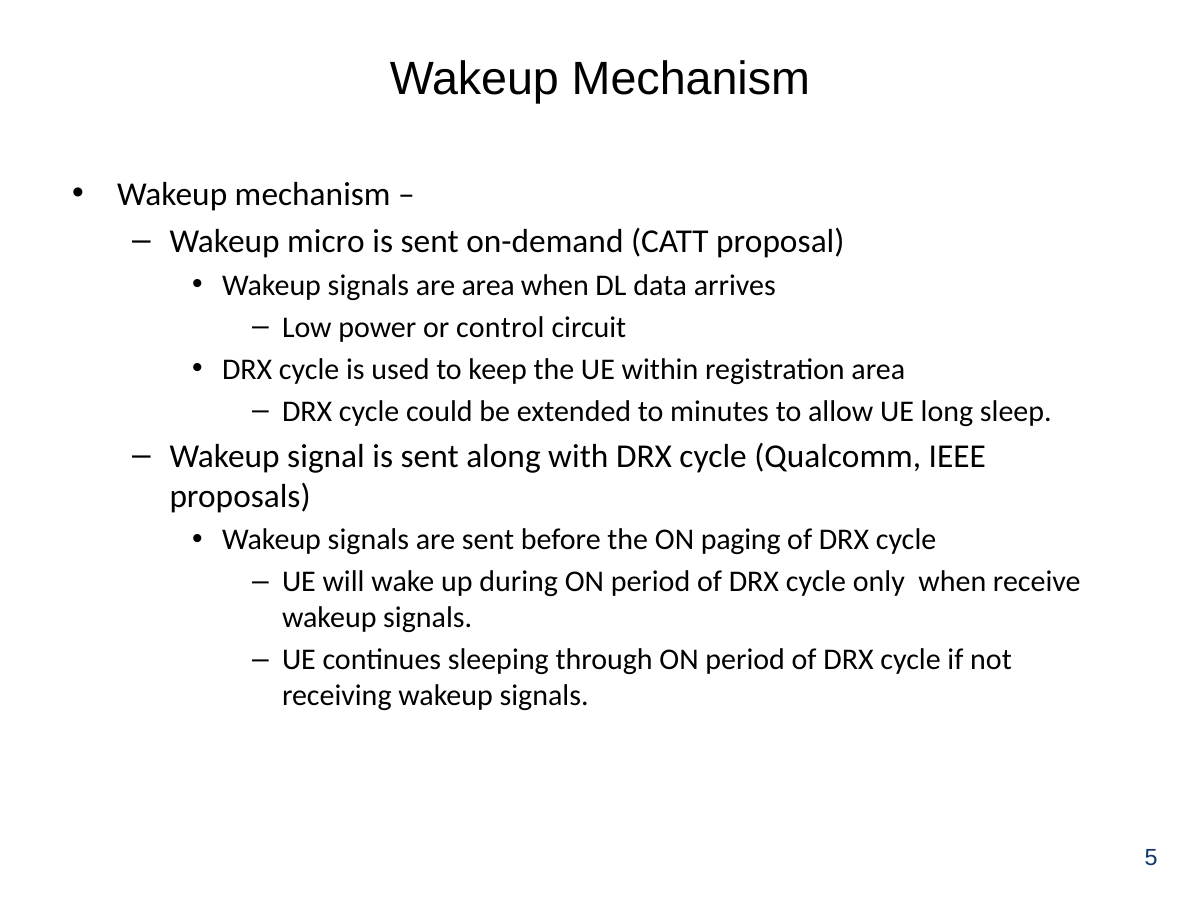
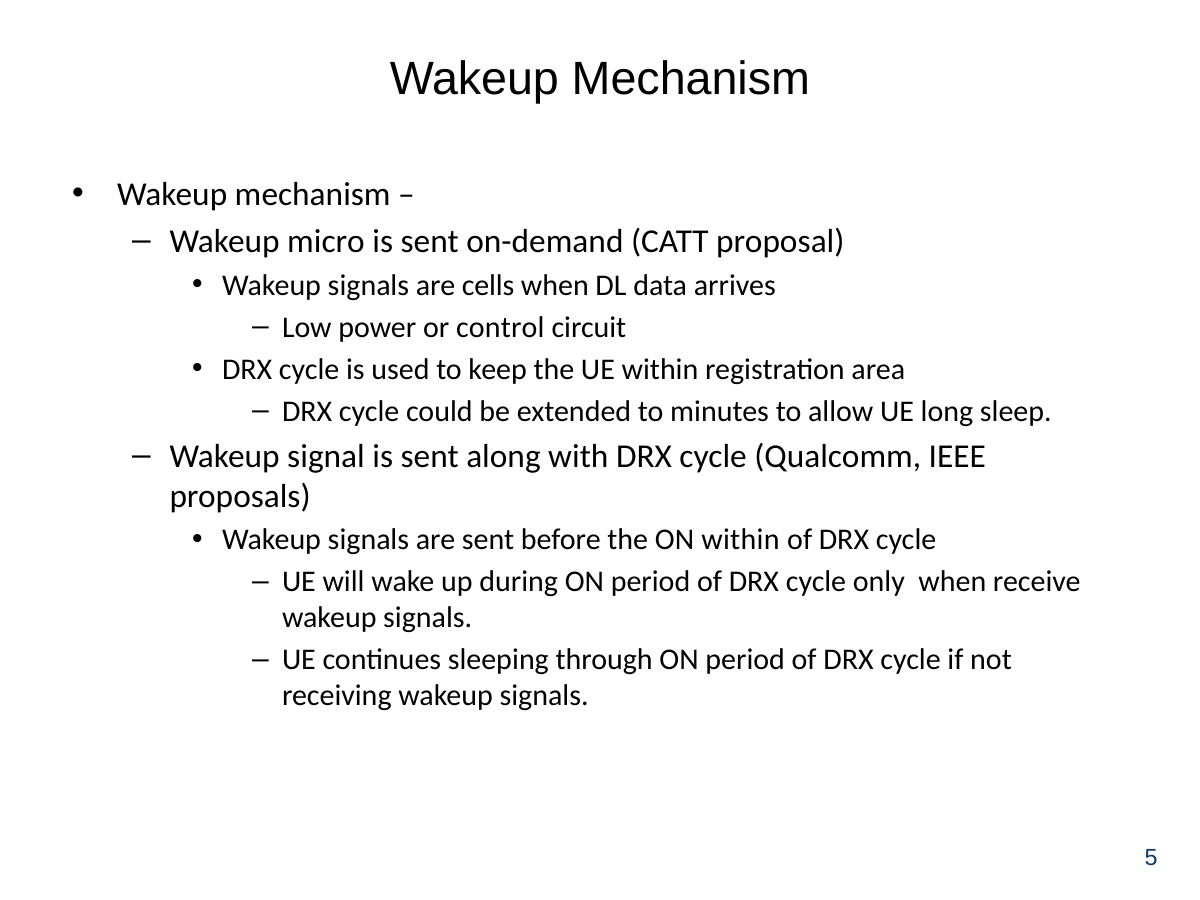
are area: area -> cells (488, 285)
ON paging: paging -> within (740, 540)
